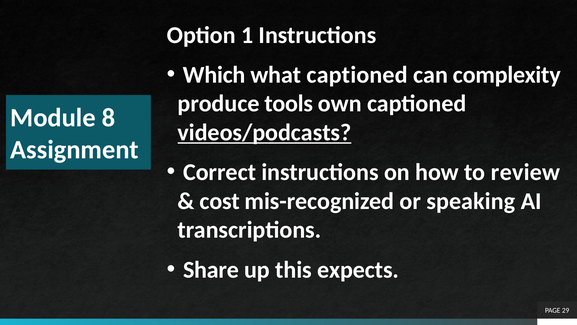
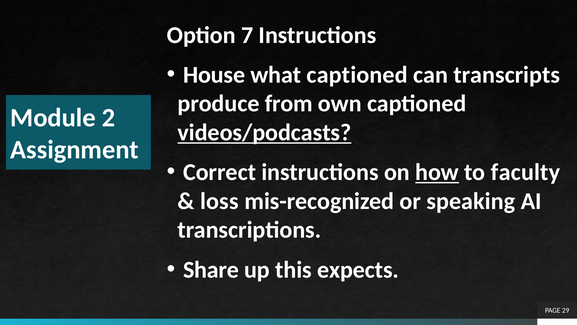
1: 1 -> 7 (247, 35)
Which: Which -> House (214, 75)
complexity: complexity -> transcripts (507, 75)
tools: tools -> from (289, 104)
8: 8 -> 2 (108, 118)
how underline: none -> present (437, 172)
review: review -> faculty (526, 172)
cost: cost -> loss (219, 201)
